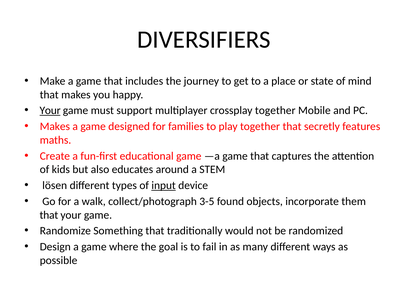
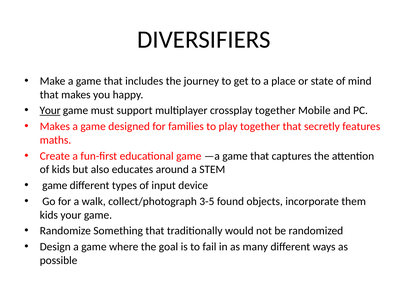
lösen: lösen -> game (55, 185)
input underline: present -> none (164, 185)
that: that -> kids (49, 215)
